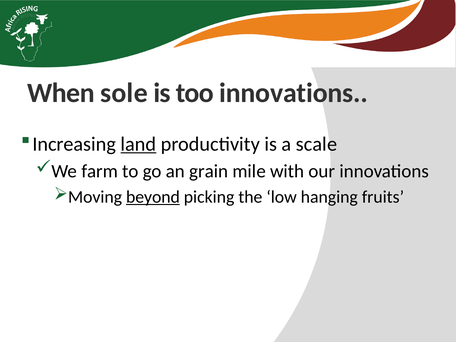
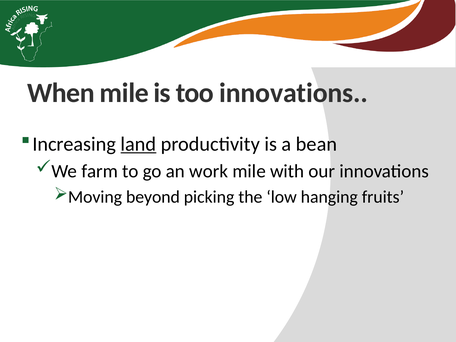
When sole: sole -> mile (124, 93)
scale: scale -> bean (316, 144)
grain: grain -> work (209, 171)
beyond underline: present -> none (153, 197)
